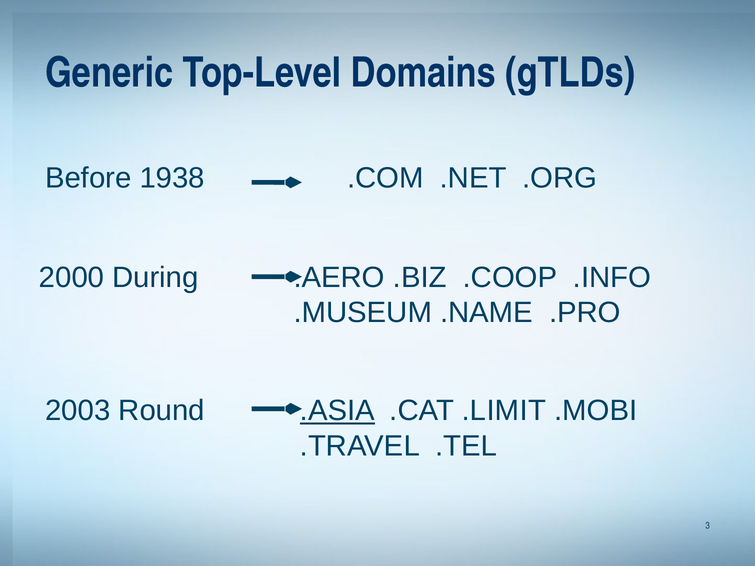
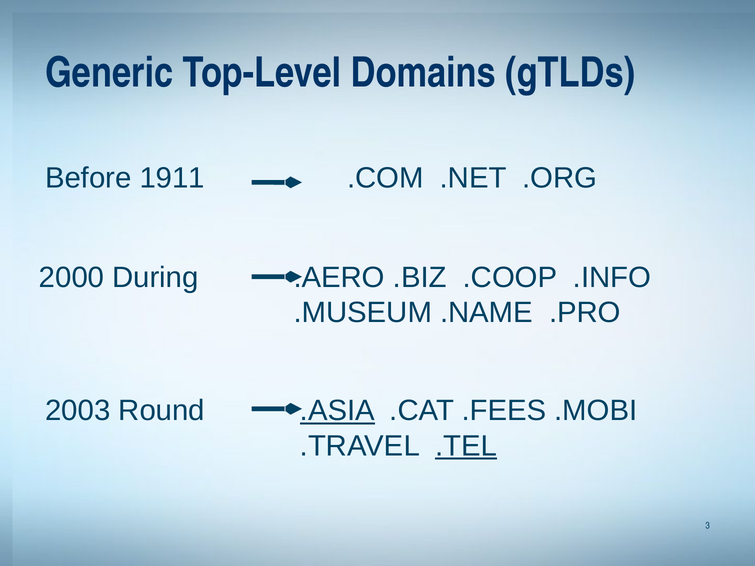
1938: 1938 -> 1911 (172, 178)
.LIMIT: .LIMIT -> .FEES (504, 411)
.TEL underline: none -> present (466, 446)
